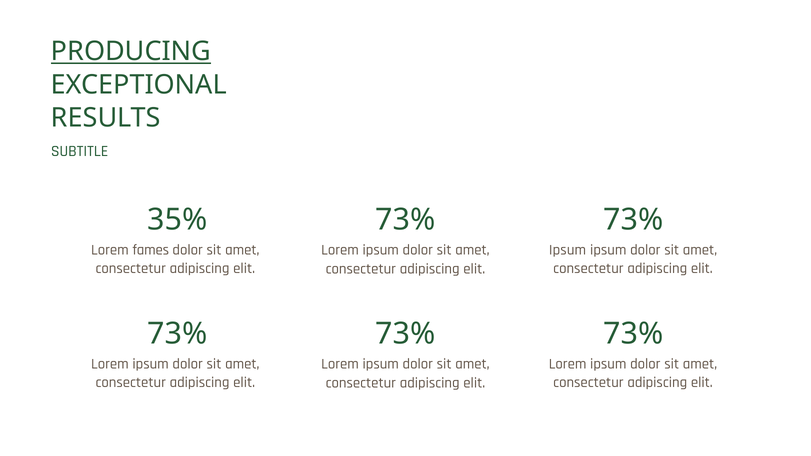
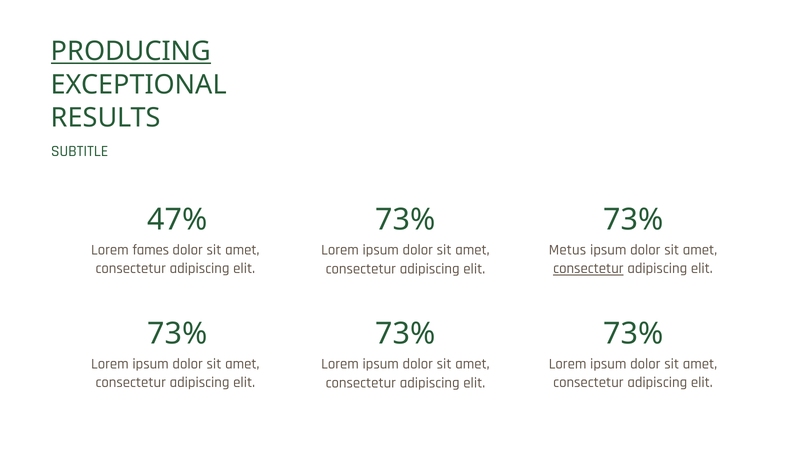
35%: 35% -> 47% (177, 220)
Ipsum: Ipsum -> Metus (568, 250)
consectetur underline: none -> present (588, 269)
